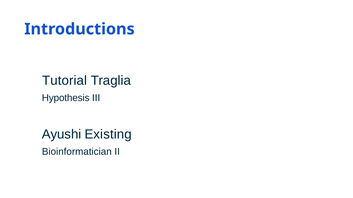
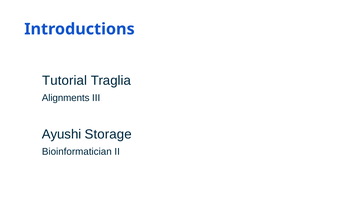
Hypothesis: Hypothesis -> Alignments (66, 98)
Existing: Existing -> Storage (108, 135)
